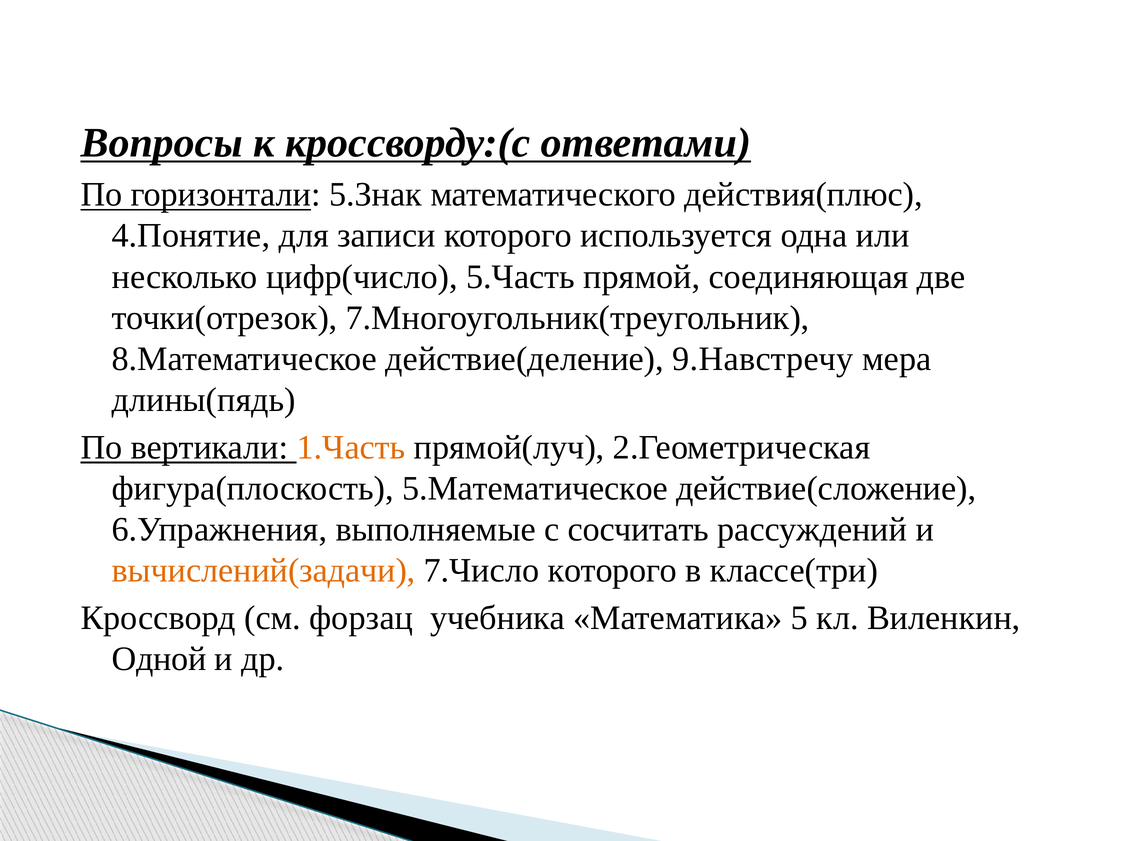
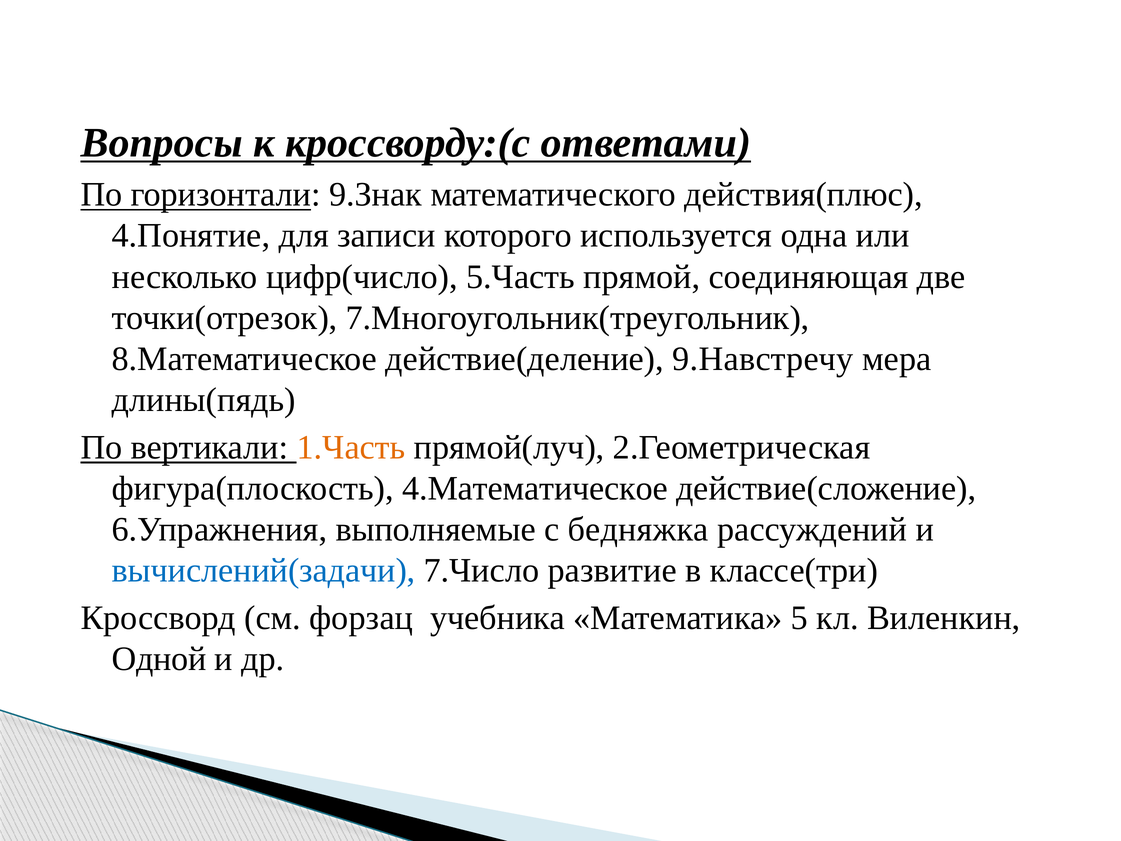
5.Знак: 5.Знак -> 9.Знак (376, 194)
5.Математическое: 5.Математическое -> 4.Математическое (535, 488)
сосчитать: сосчитать -> бедняжка (638, 529)
вычислений(задачи colour: orange -> blue (264, 570)
7.Число которого: которого -> развитие (612, 570)
